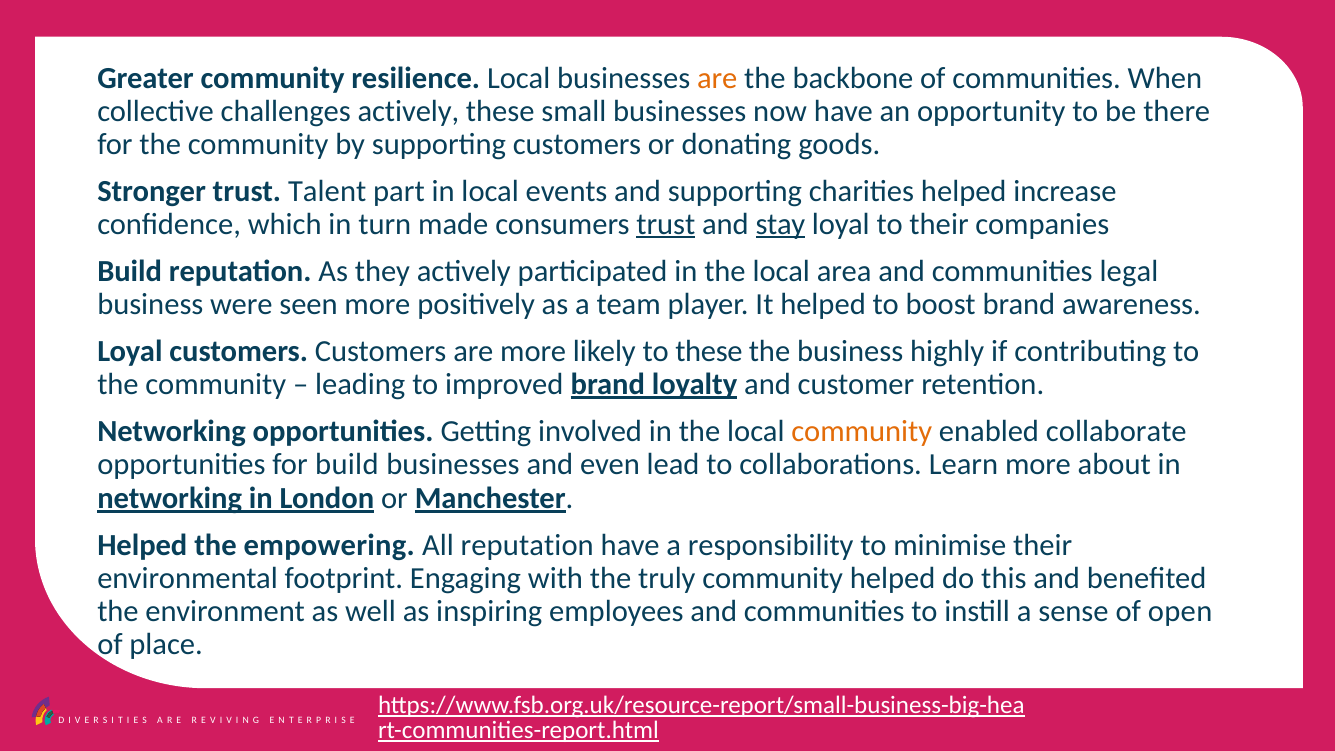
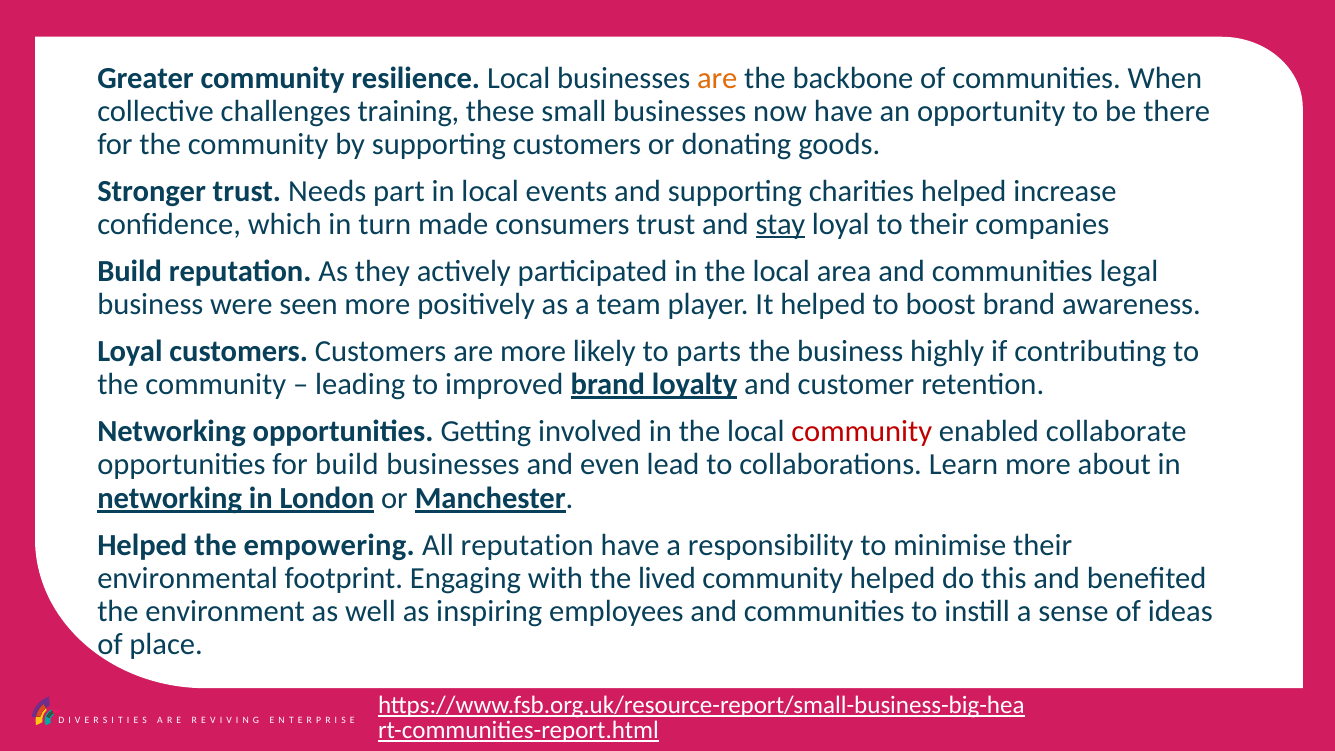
challenges actively: actively -> training (408, 111)
Talent: Talent -> Needs (327, 191)
trust underline: present -> none (666, 224)
to these: these -> parts (709, 351)
community colour: orange -> red (862, 432)
truly: truly -> lived (667, 578)
open: open -> ideas (1180, 611)
